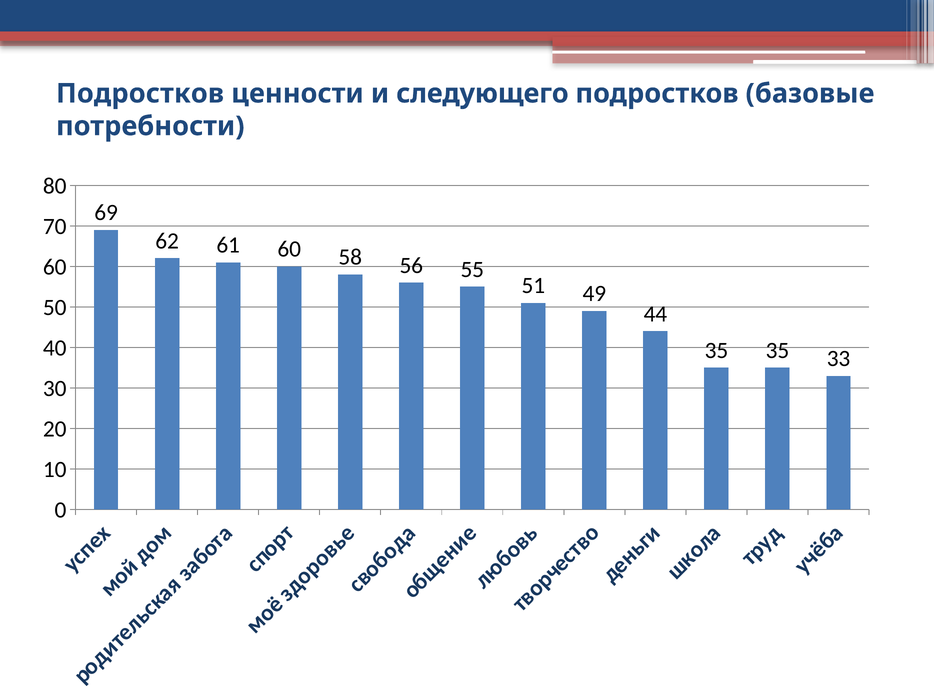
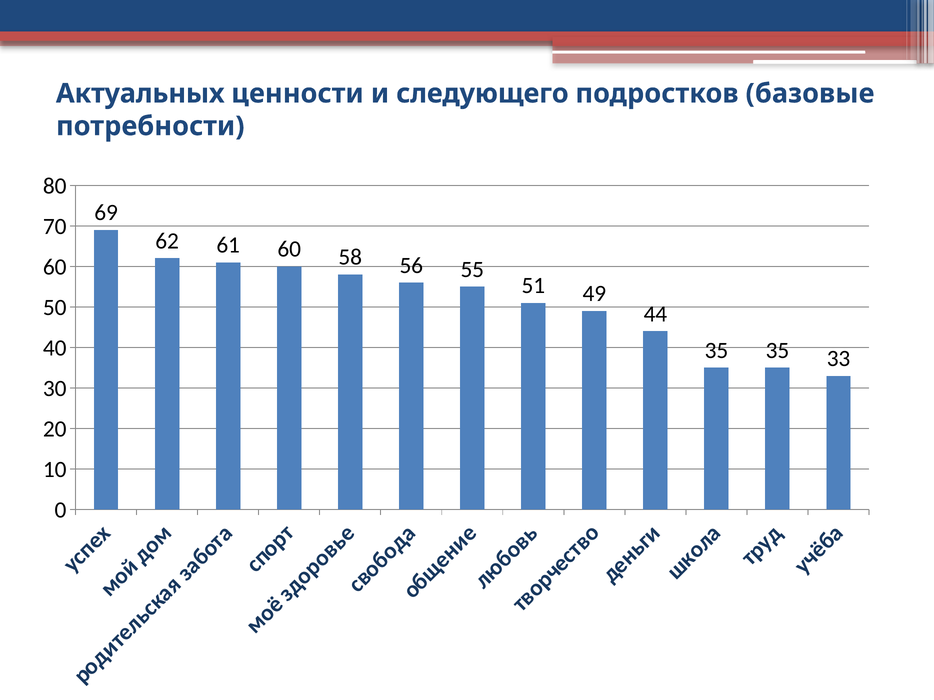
Подростков: Подростков -> Актуальных (140, 94)
